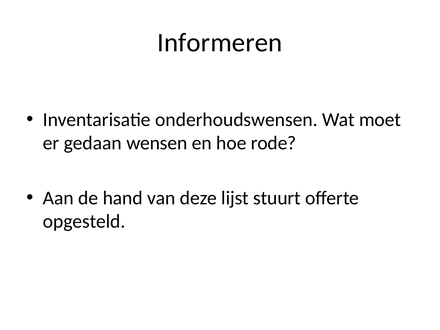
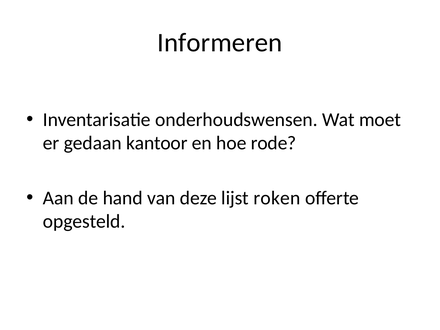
wensen: wensen -> kantoor (157, 143)
stuurt: stuurt -> roken (277, 198)
